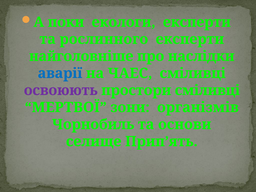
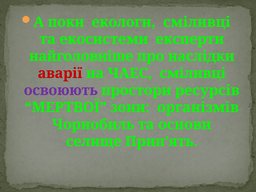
екологи експерти: експерти -> сміливці (197, 22)
рослинного: рослинного -> екосистеми (104, 39)
аварії colour: blue -> red (60, 73)
простори сміливці: сміливці -> ресурсів (207, 90)
